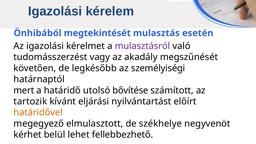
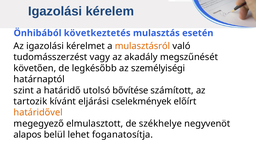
megtekintését: megtekintését -> következtetés (97, 33)
mulasztásról colour: purple -> orange (142, 46)
mert: mert -> szint (24, 90)
nyilvántartást: nyilvántartást -> cselekmények (141, 101)
kérhet: kérhet -> alapos (28, 135)
fellebbezhető: fellebbezhető -> foganatosítja (122, 135)
